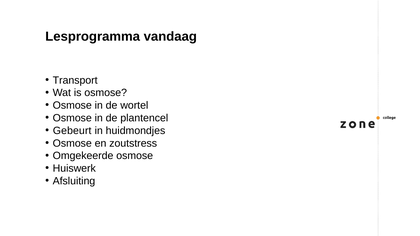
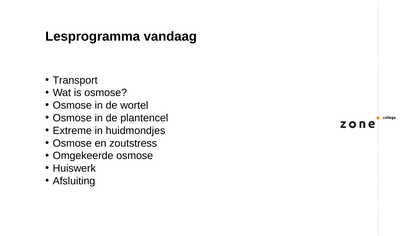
Gebeurt: Gebeurt -> Extreme (72, 131)
